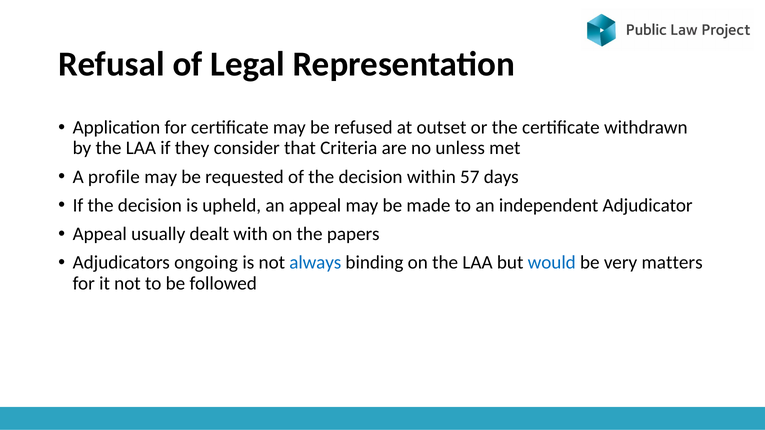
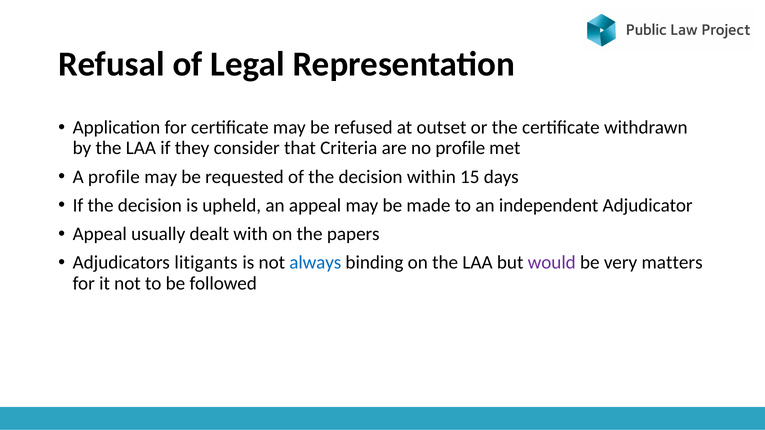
no unless: unless -> profile (460, 148)
57: 57 -> 15 (470, 177)
ongoing: ongoing -> litigants (206, 263)
would colour: blue -> purple (552, 263)
